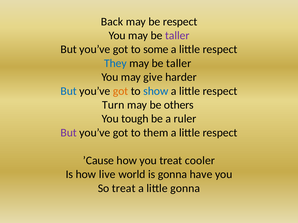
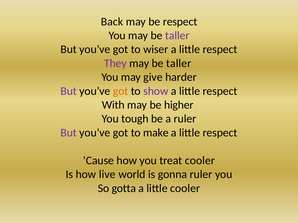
some: some -> wiser (156, 49)
They colour: blue -> purple (115, 63)
But colour: blue -> purple (69, 91)
show colour: blue -> purple (156, 91)
Turn: Turn -> With (113, 105)
others: others -> higher (179, 105)
them: them -> make (156, 133)
gonna have: have -> ruler (201, 175)
So treat: treat -> gotta (124, 189)
little gonna: gonna -> cooler (185, 189)
